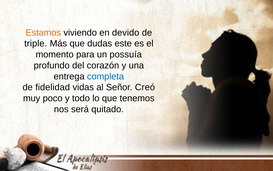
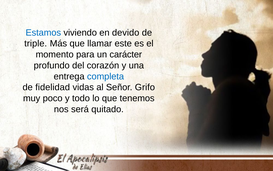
Estamos colour: orange -> blue (43, 33)
dudas: dudas -> llamar (100, 43)
possuía: possuía -> carácter (126, 54)
Creó: Creó -> Grifo (145, 87)
